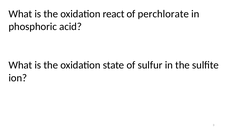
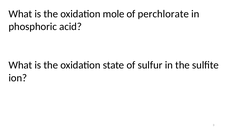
react: react -> mole (114, 14)
